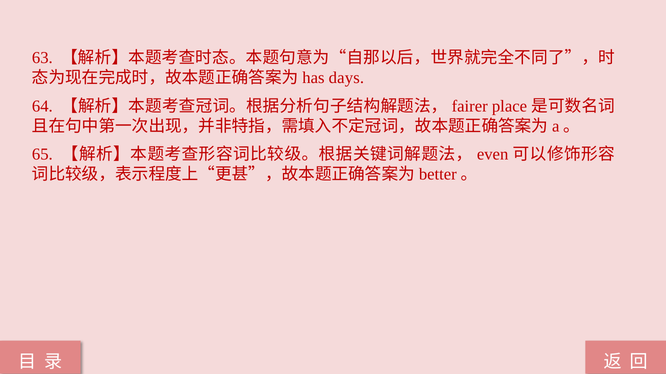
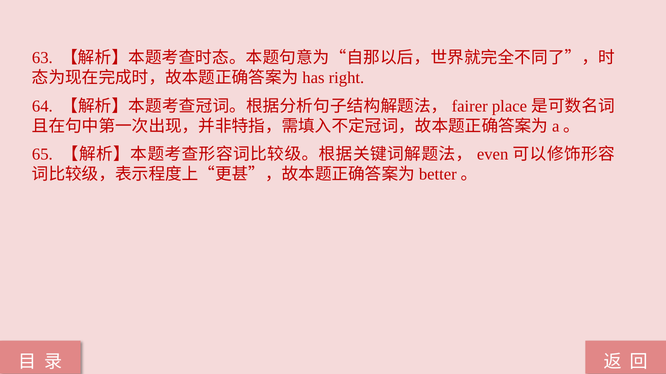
days: days -> right (346, 78)
